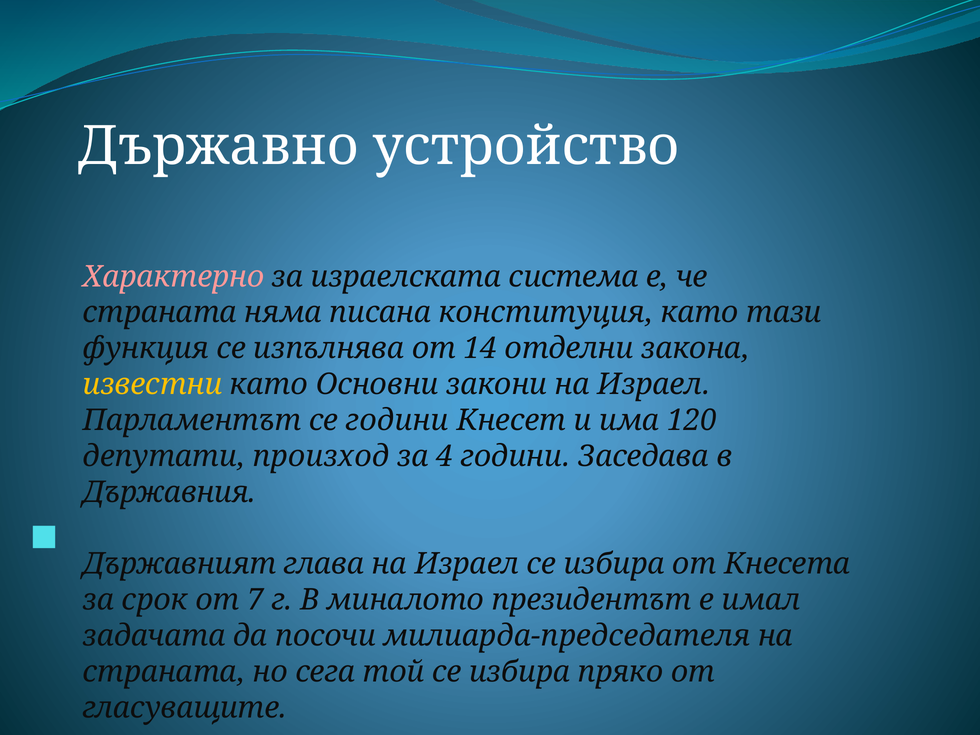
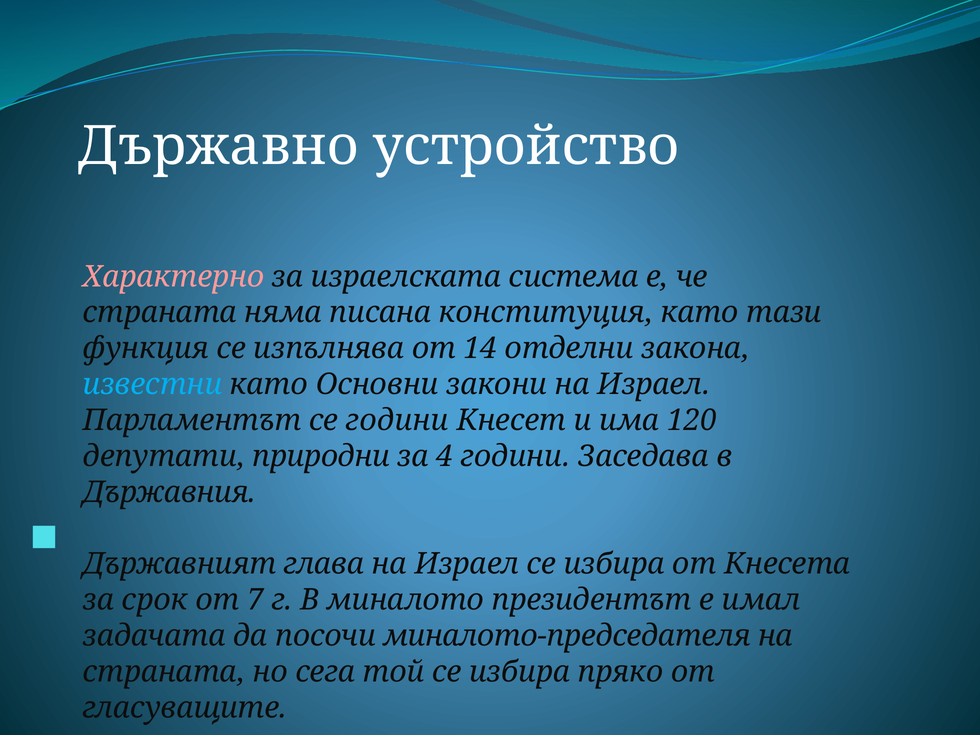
известни colour: yellow -> light blue (153, 384)
произход: произход -> природни (321, 456)
милиарда-председателя: милиарда-председателя -> миналото-председателя (567, 636)
